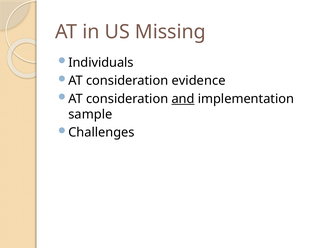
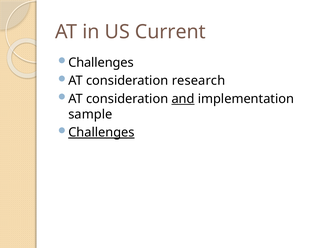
Missing: Missing -> Current (170, 32)
Individuals: Individuals -> Challenges (101, 62)
evidence: evidence -> research (198, 81)
Challenges underline: none -> present (101, 132)
